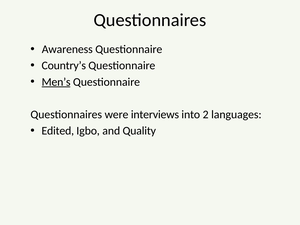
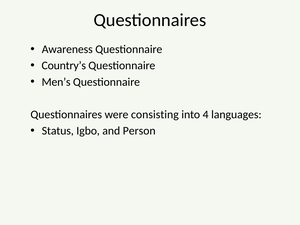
Men’s underline: present -> none (56, 82)
interviews: interviews -> consisting (155, 115)
2: 2 -> 4 (206, 115)
Edited: Edited -> Status (58, 131)
Quality: Quality -> Person (139, 131)
